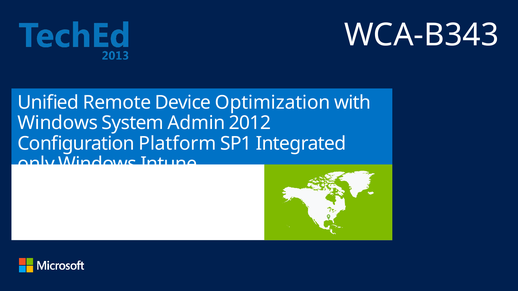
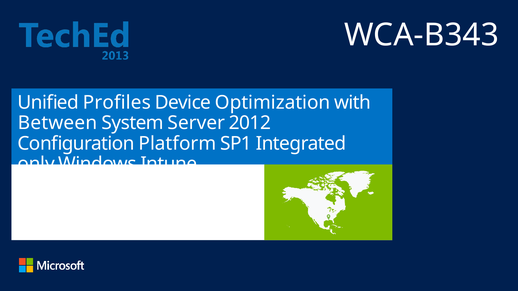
Remote: Remote -> Profiles (117, 103)
Windows: Windows -> Between (58, 123)
Admin: Admin -> Server (196, 123)
